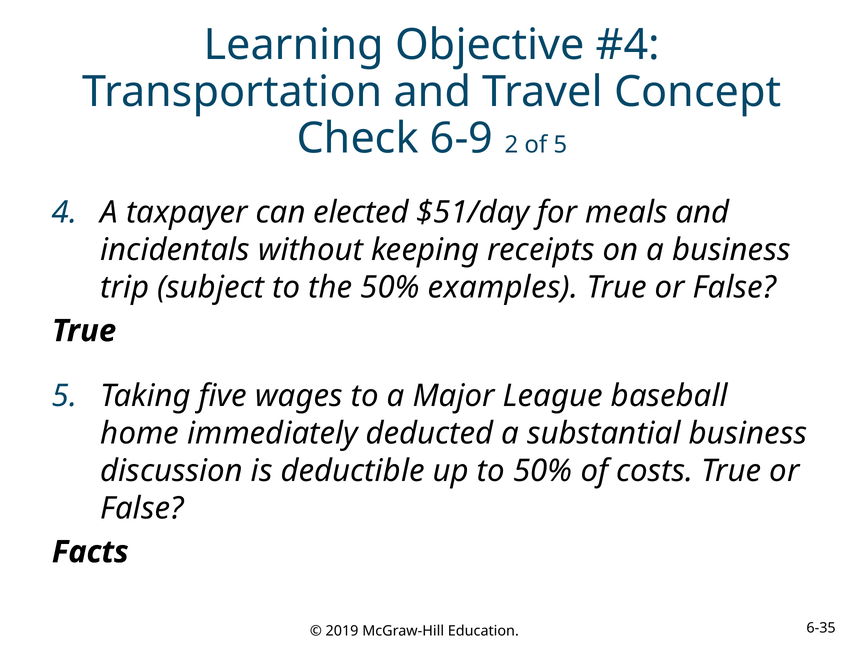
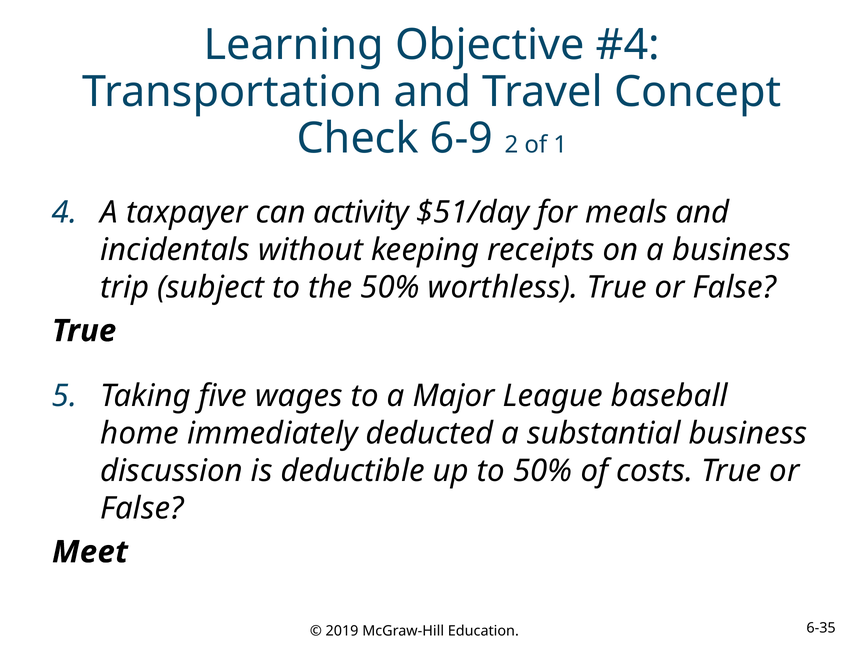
of 5: 5 -> 1 (560, 145)
elected: elected -> activity (361, 212)
examples: examples -> worthless (503, 287)
Facts: Facts -> Meet (90, 552)
